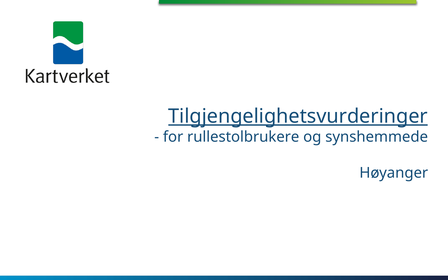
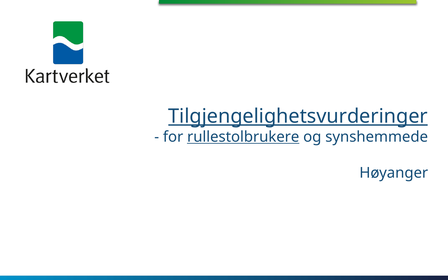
rullestolbrukere underline: none -> present (243, 137)
